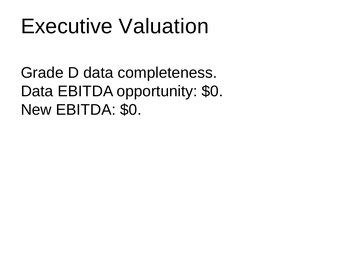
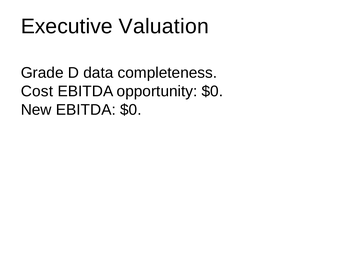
Data: Data -> Cost (37, 91)
